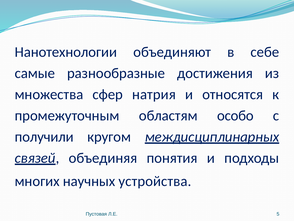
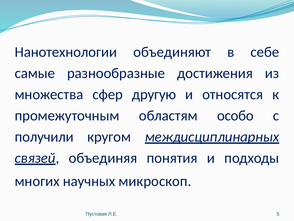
натрия: натрия -> другую (154, 94)
устройства: устройства -> микроскоп (155, 181)
